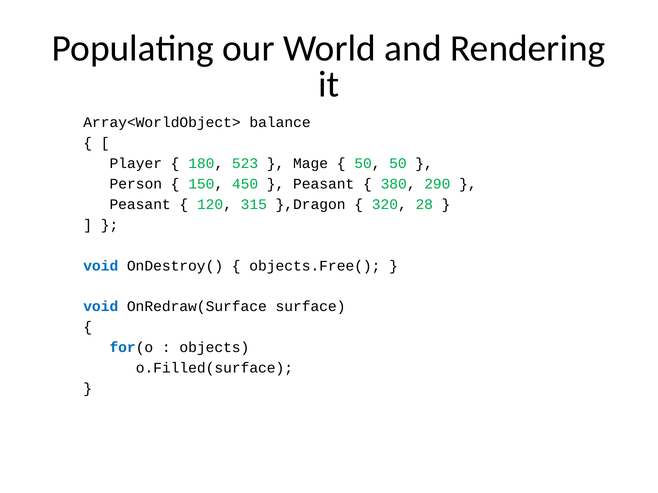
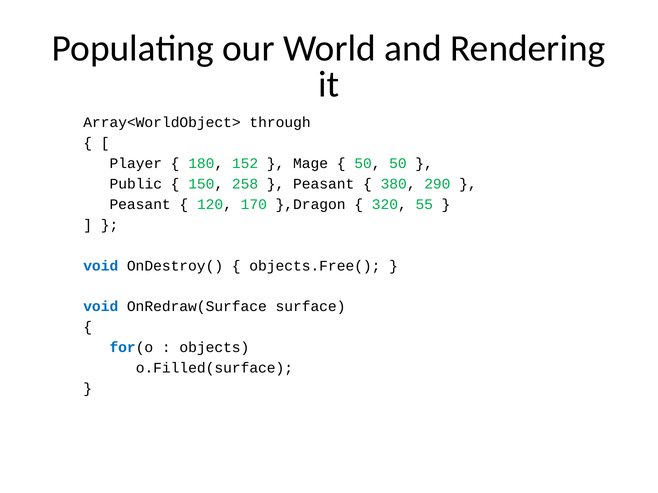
balance: balance -> through (280, 123)
523: 523 -> 152 (245, 164)
Person: Person -> Public (136, 184)
450: 450 -> 258 (245, 184)
315: 315 -> 170 (254, 205)
28: 28 -> 55 (424, 205)
